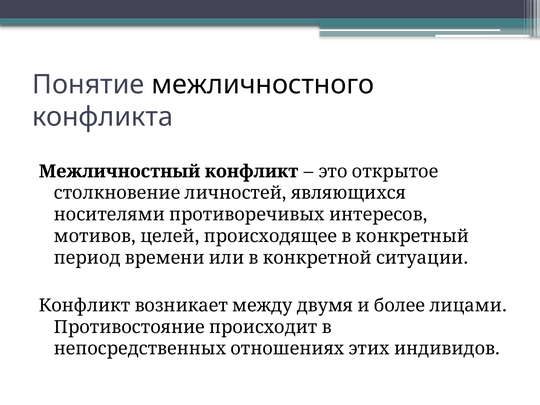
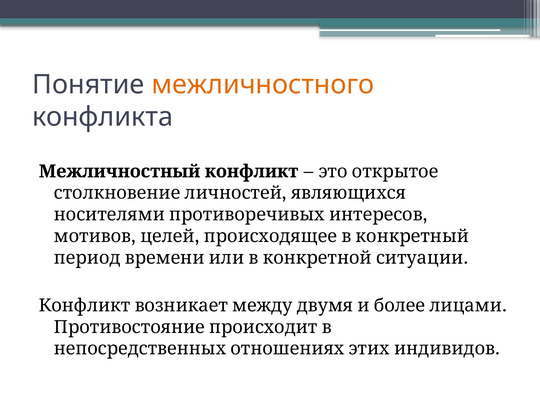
межличностного colour: black -> orange (263, 85)
